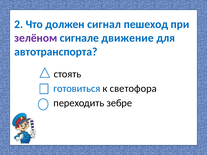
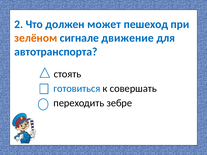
сигнал: сигнал -> может (104, 24)
зелёном colour: purple -> orange (36, 38)
светофора: светофора -> совершать (133, 89)
